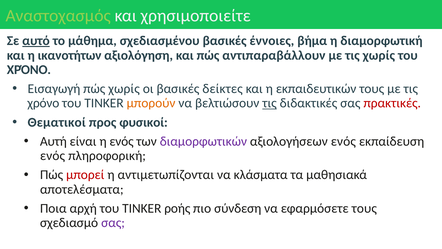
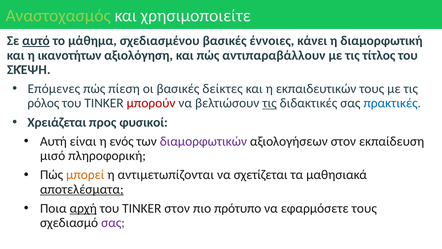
βήμα: βήμα -> κάνει (312, 41)
τις χωρίς: χωρίς -> τίτλος (379, 55)
ΧΡΌΝΟ: ΧΡΌΝΟ -> ΣΚΈΨΗ (29, 70)
Εισαγωγή: Εισαγωγή -> Επόμενες (54, 89)
πώς χωρίς: χωρίς -> πίεση (124, 89)
χρόνο: χρόνο -> ρόλος (43, 103)
μπορούν colour: orange -> red (151, 103)
πρακτικές colour: red -> blue (392, 103)
Θεματικοί: Θεματικοί -> Χρειάζεται (57, 122)
αξιολογήσεων ενός: ενός -> στον (343, 141)
ενός: ενός -> μισό (53, 156)
μπορεί colour: red -> orange (85, 175)
κλάσματα: κλάσματα -> σχετίζεται (261, 175)
αποτελέσματα underline: none -> present (82, 189)
αρχή underline: none -> present (83, 208)
TINKER ροής: ροής -> στον (177, 208)
σύνδεση: σύνδεση -> πρότυπο (238, 208)
